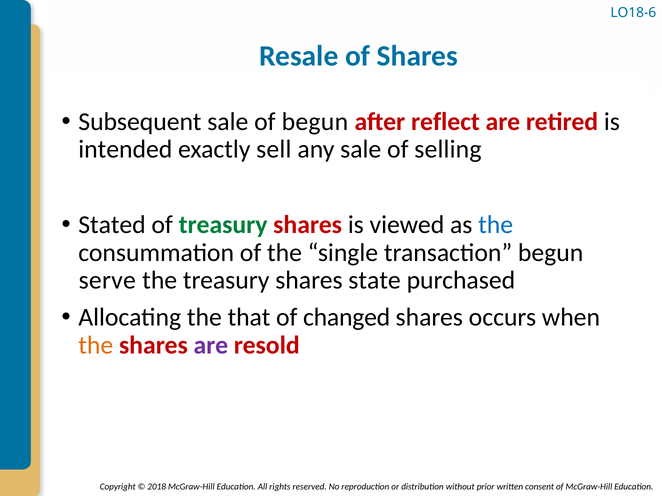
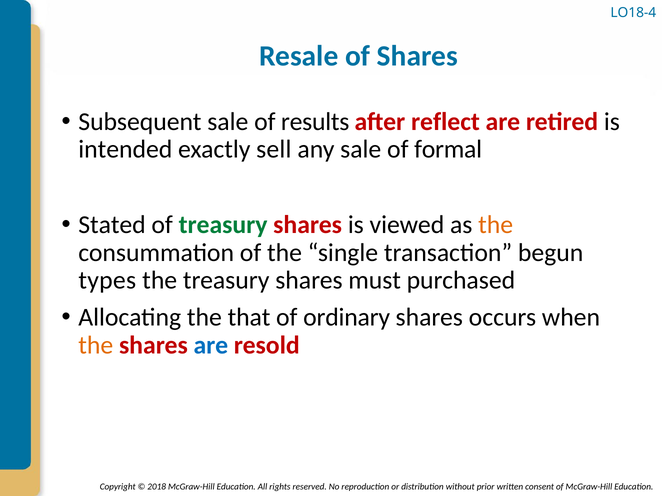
LO18-6: LO18-6 -> LO18-4 (633, 13)
of begun: begun -> results (315, 122)
selling: selling -> formal (448, 149)
the colour: blue -> orange (496, 225)
serve: serve -> types (107, 281)
state: state -> must (375, 281)
changed: changed -> ordinary (347, 318)
are colour: purple -> blue (211, 346)
